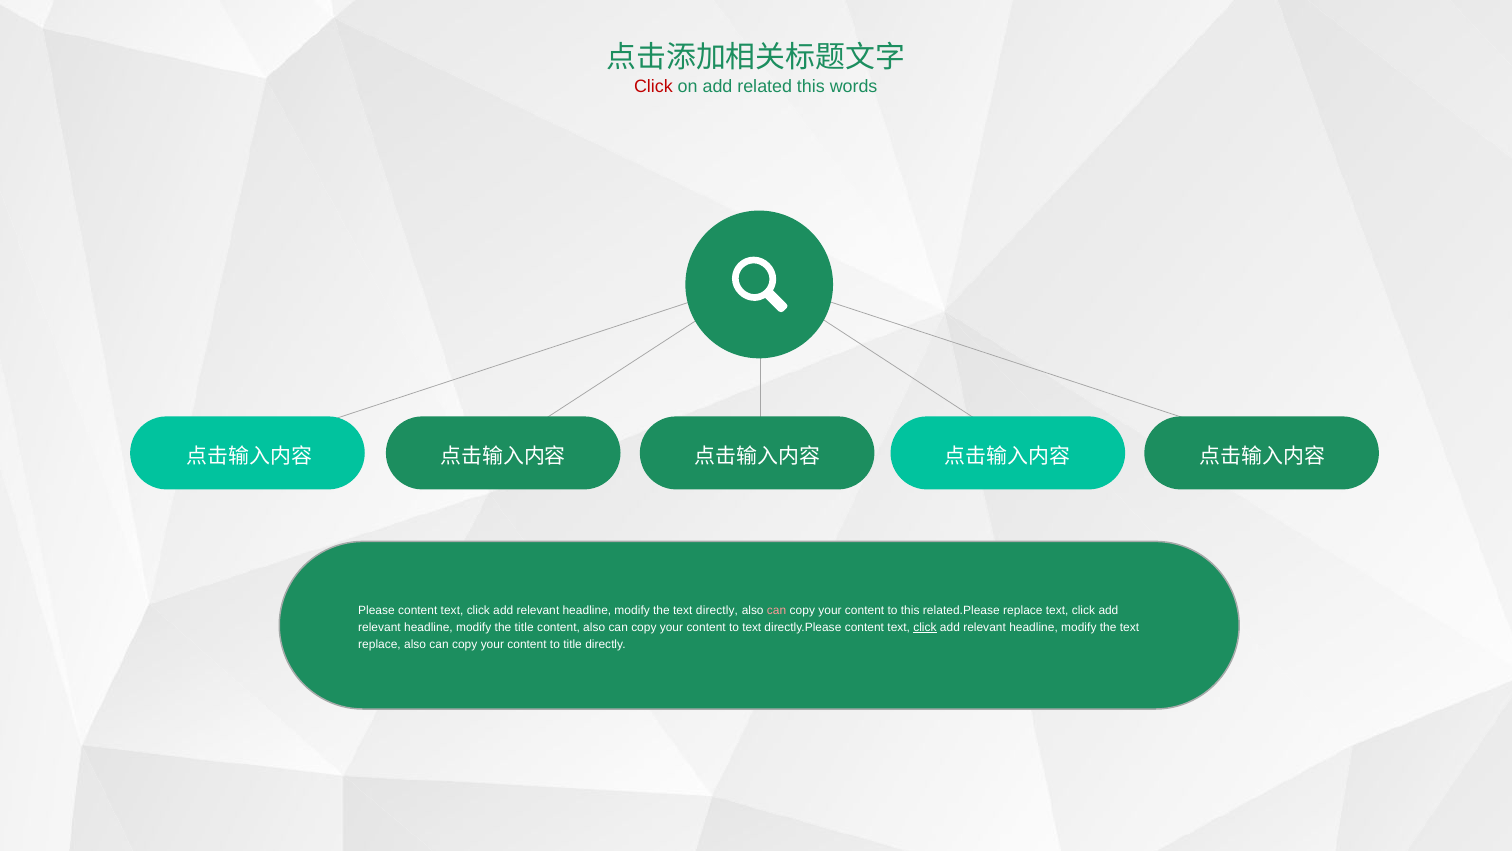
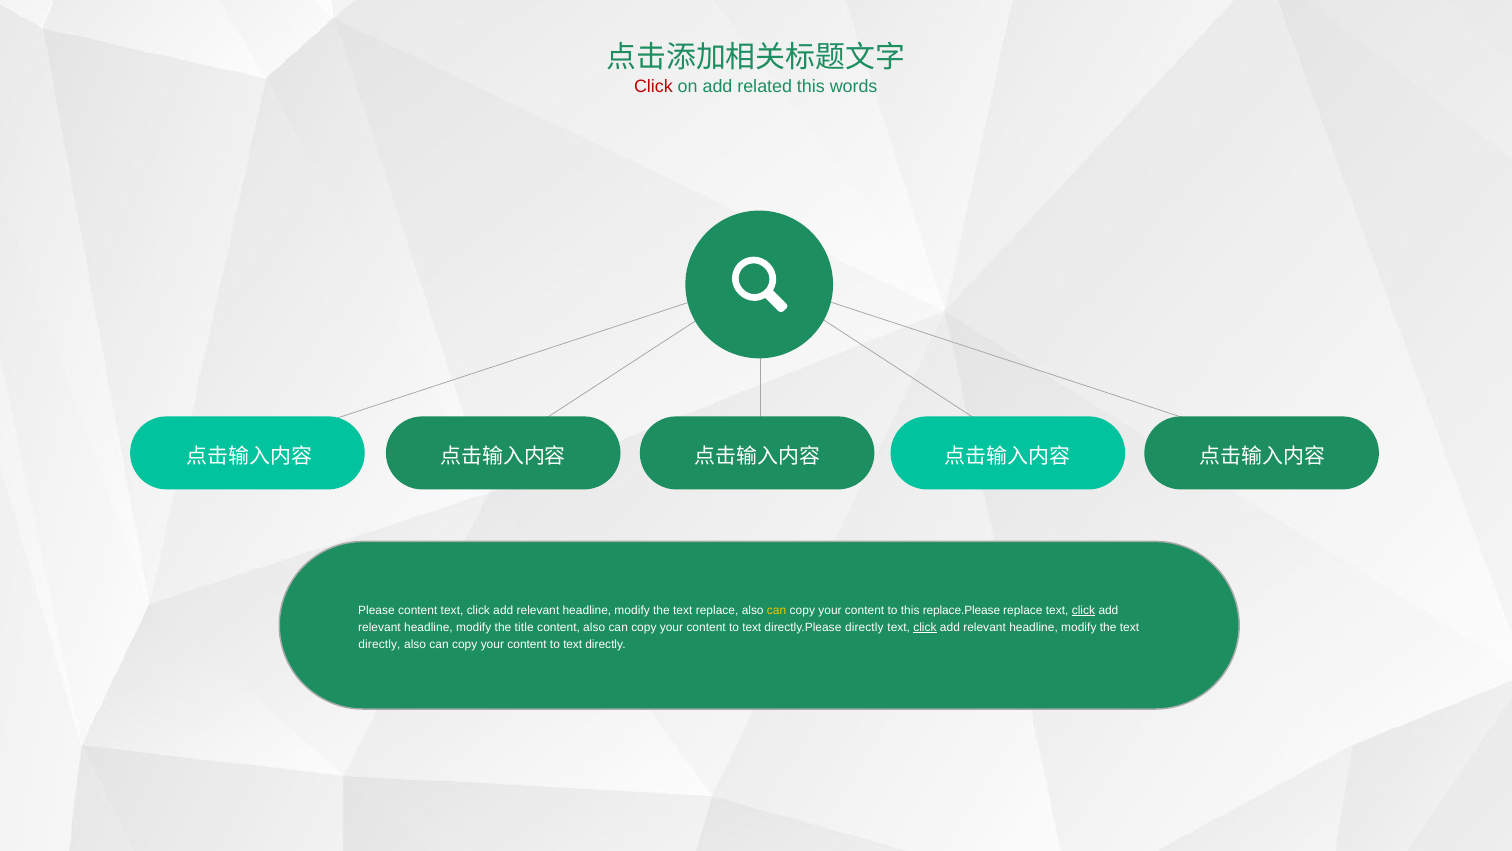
text directly: directly -> replace (717, 610)
can colour: pink -> yellow (777, 610)
related.Please: related.Please -> replace.Please (961, 610)
click underline: none -> present (1083, 610)
directly.Please content: content -> directly (864, 627)
replace: replace -> directly (379, 644)
title: title -> text (573, 644)
